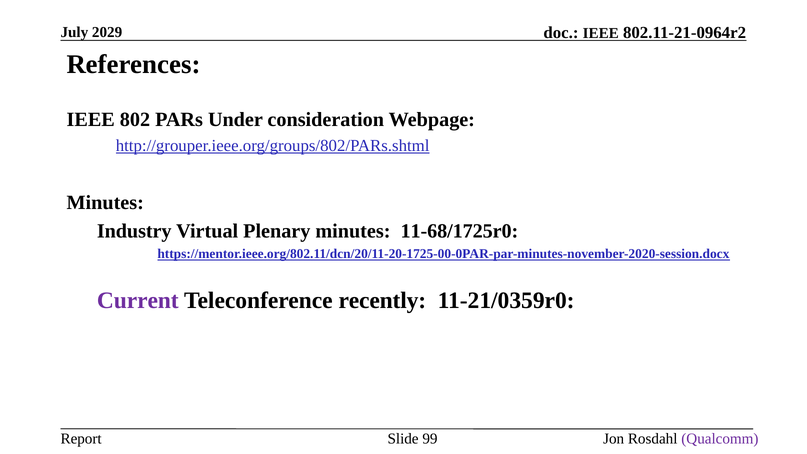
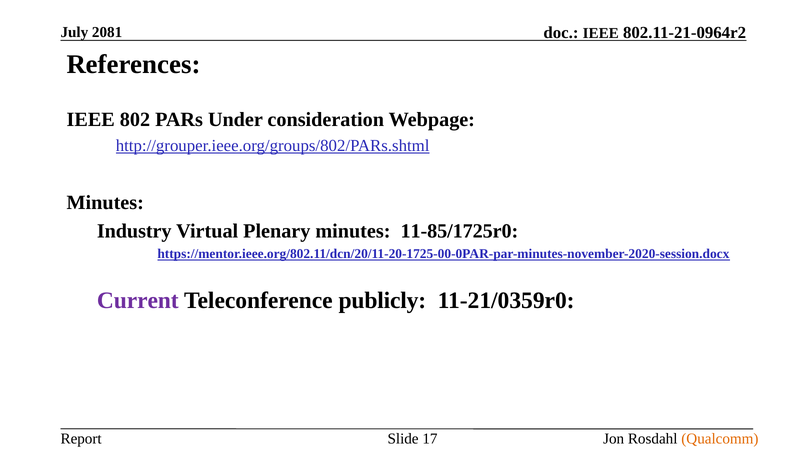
2029: 2029 -> 2081 (107, 32)
11-68/1725r0: 11-68/1725r0 -> 11-85/1725r0 (459, 231)
recently: recently -> publicly (382, 301)
99: 99 -> 17 (430, 439)
Qualcomm colour: purple -> orange (720, 439)
